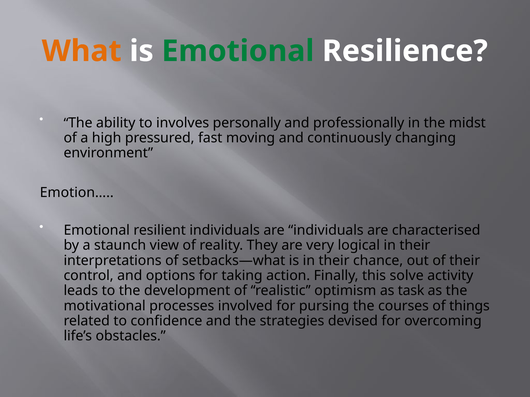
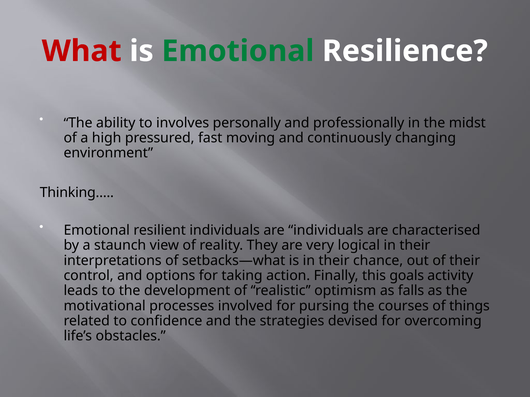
What colour: orange -> red (82, 51)
Emotion…: Emotion… -> Thinking… (77, 193)
solve: solve -> goals (407, 276)
task: task -> falls (411, 291)
